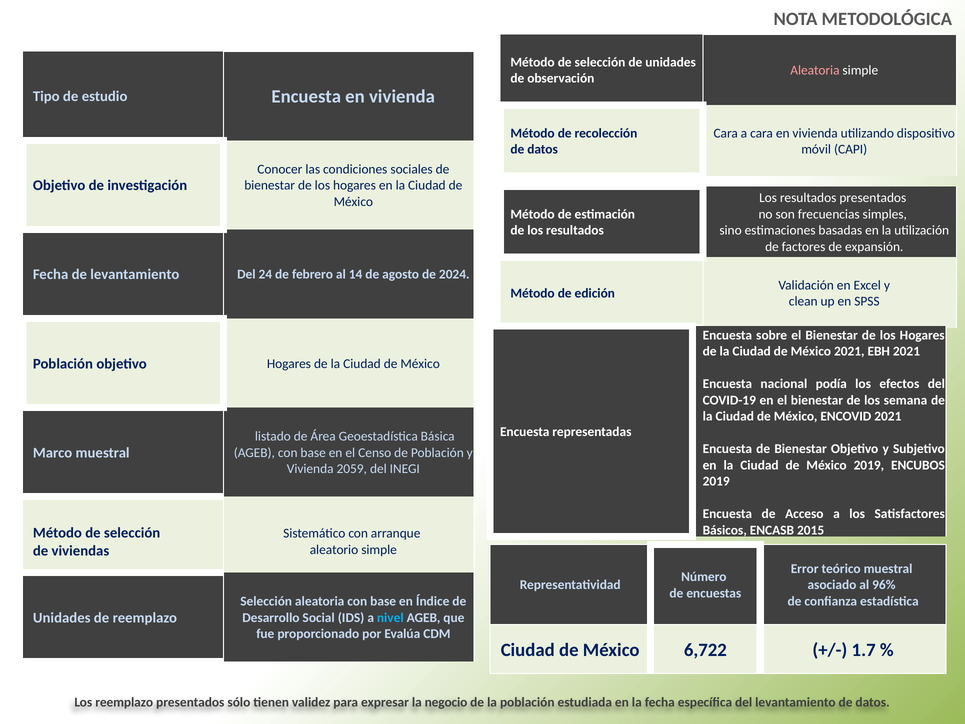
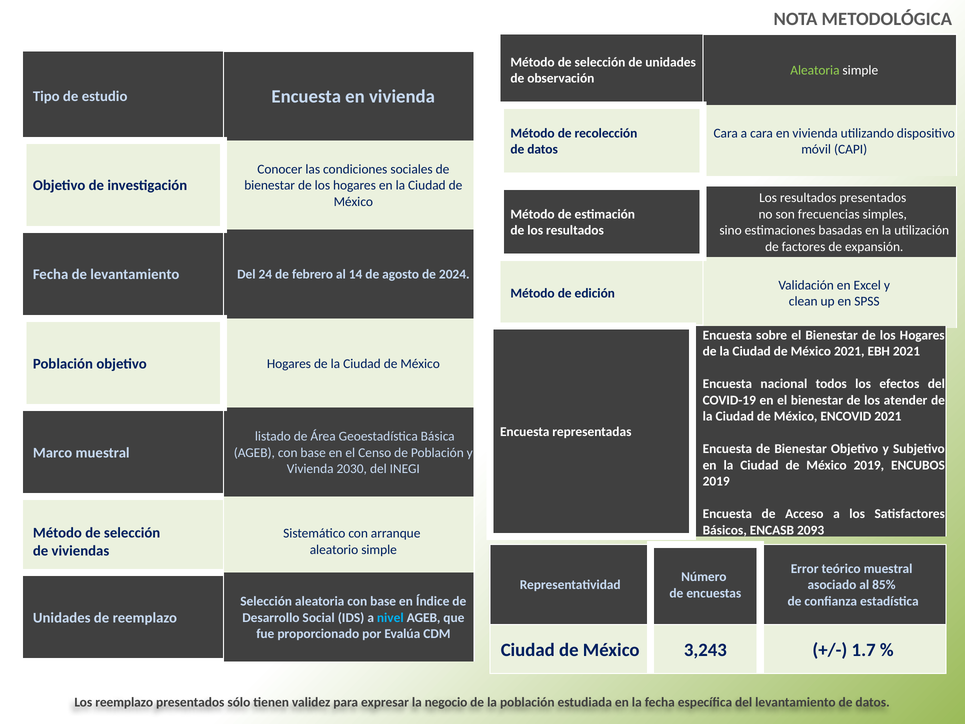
Aleatoria colour: pink -> light green (815, 70)
podía: podía -> todos (831, 384)
semana: semana -> atender (906, 400)
2059: 2059 -> 2030 (352, 469)
2015: 2015 -> 2093 (811, 530)
96%: 96% -> 85% (884, 585)
6,722: 6,722 -> 3,243 (705, 650)
